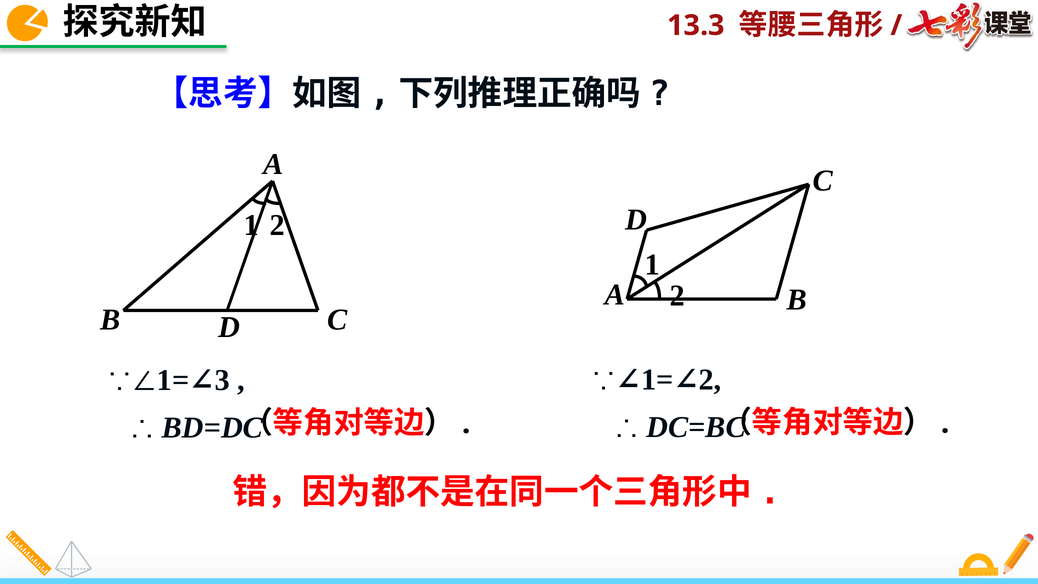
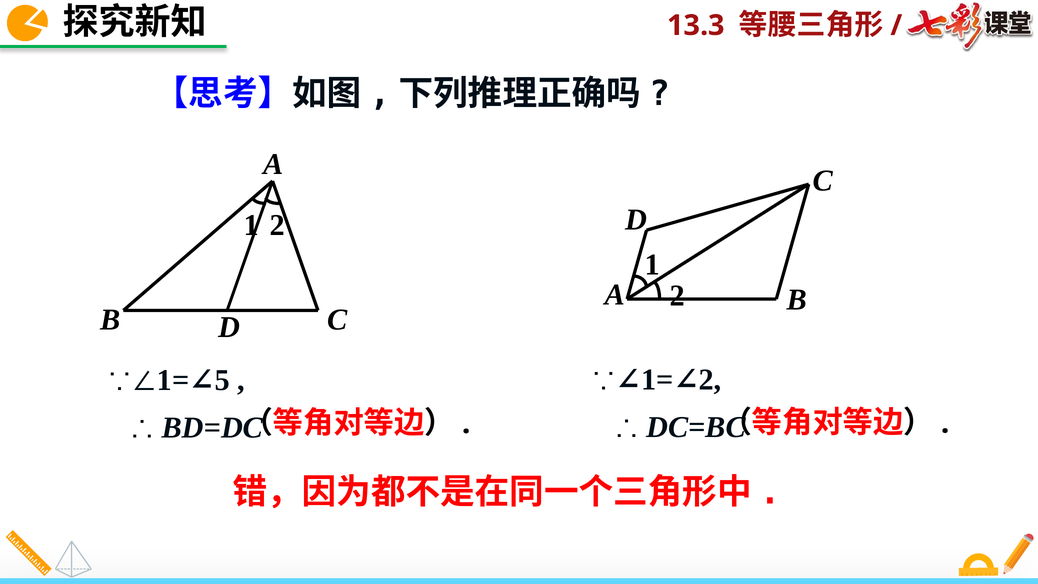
3: 3 -> 5 (222, 380)
